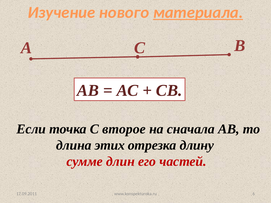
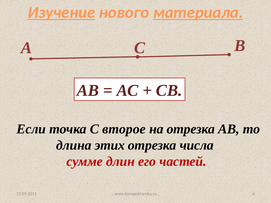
Изучение underline: none -> present (61, 12)
на сначала: сначала -> отрезка (191, 129)
длину: длину -> числа (197, 145)
